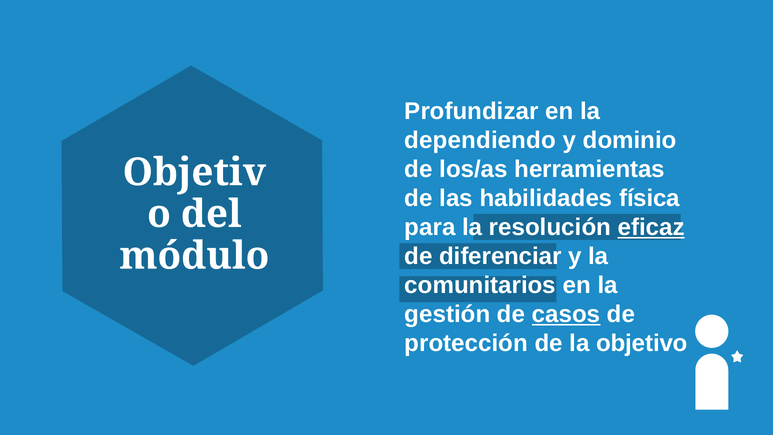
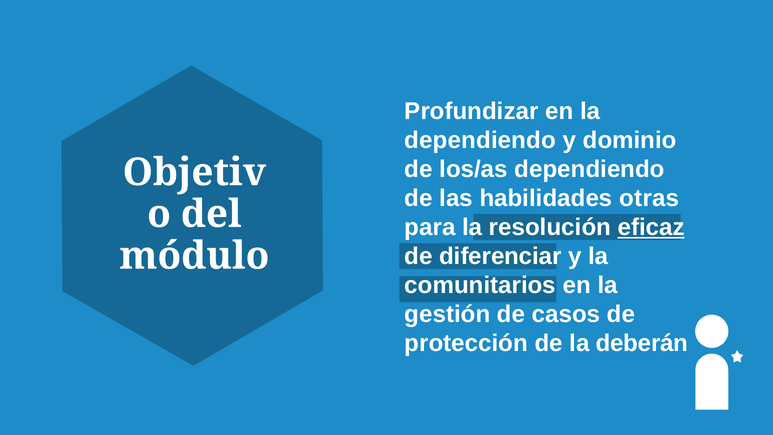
los/as herramientas: herramientas -> dependiendo (590, 169)
física: física -> otras (649, 198)
casos underline: present -> none (566, 314)
objetivo: objetivo -> deberán (642, 343)
